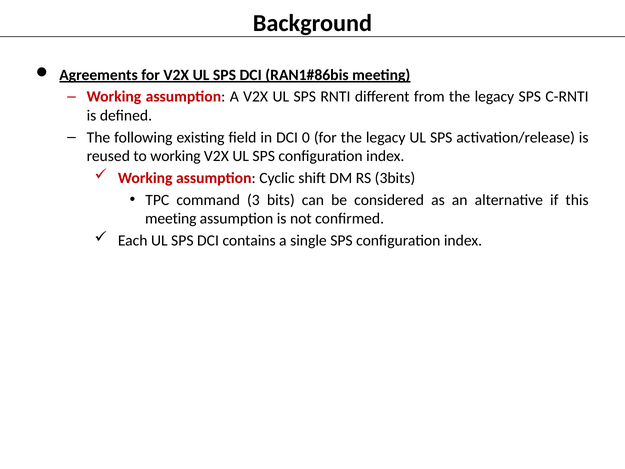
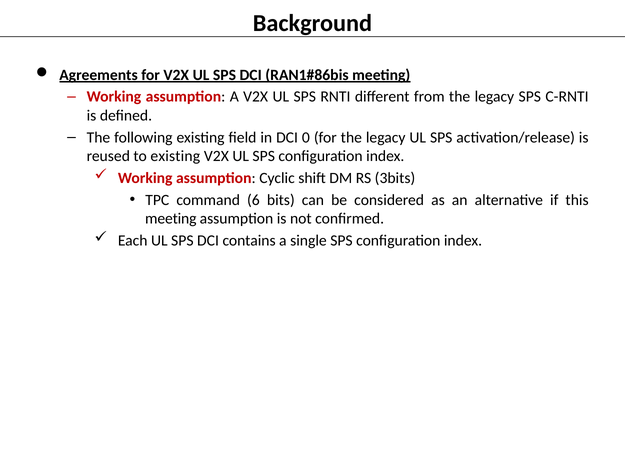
to working: working -> existing (175, 156)
3: 3 -> 6 (253, 200)
